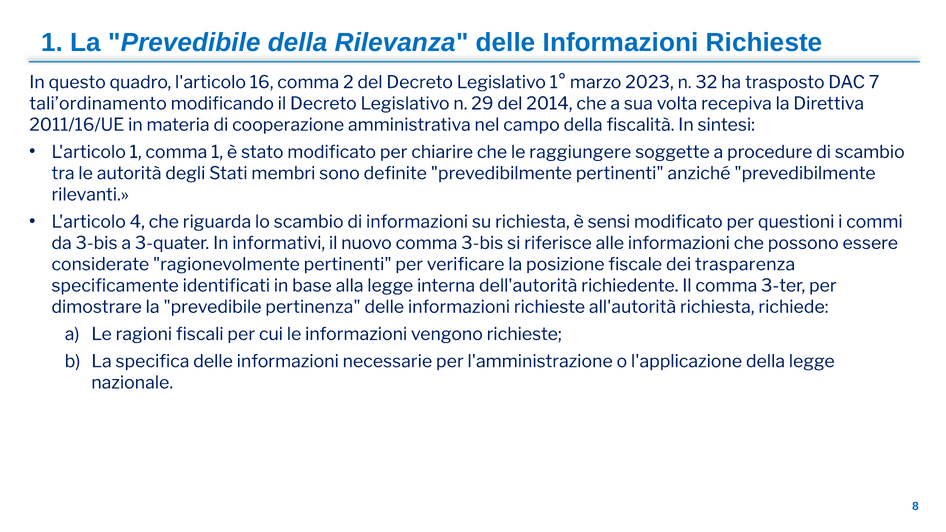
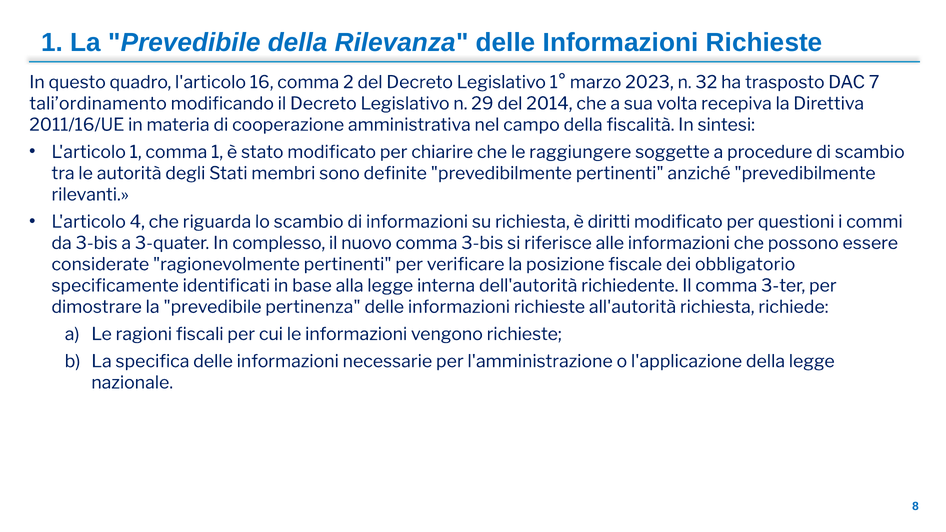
sensi: sensi -> diritti (609, 222)
informativi: informativi -> complesso (279, 243)
trasparenza: trasparenza -> obbligatorio (745, 264)
